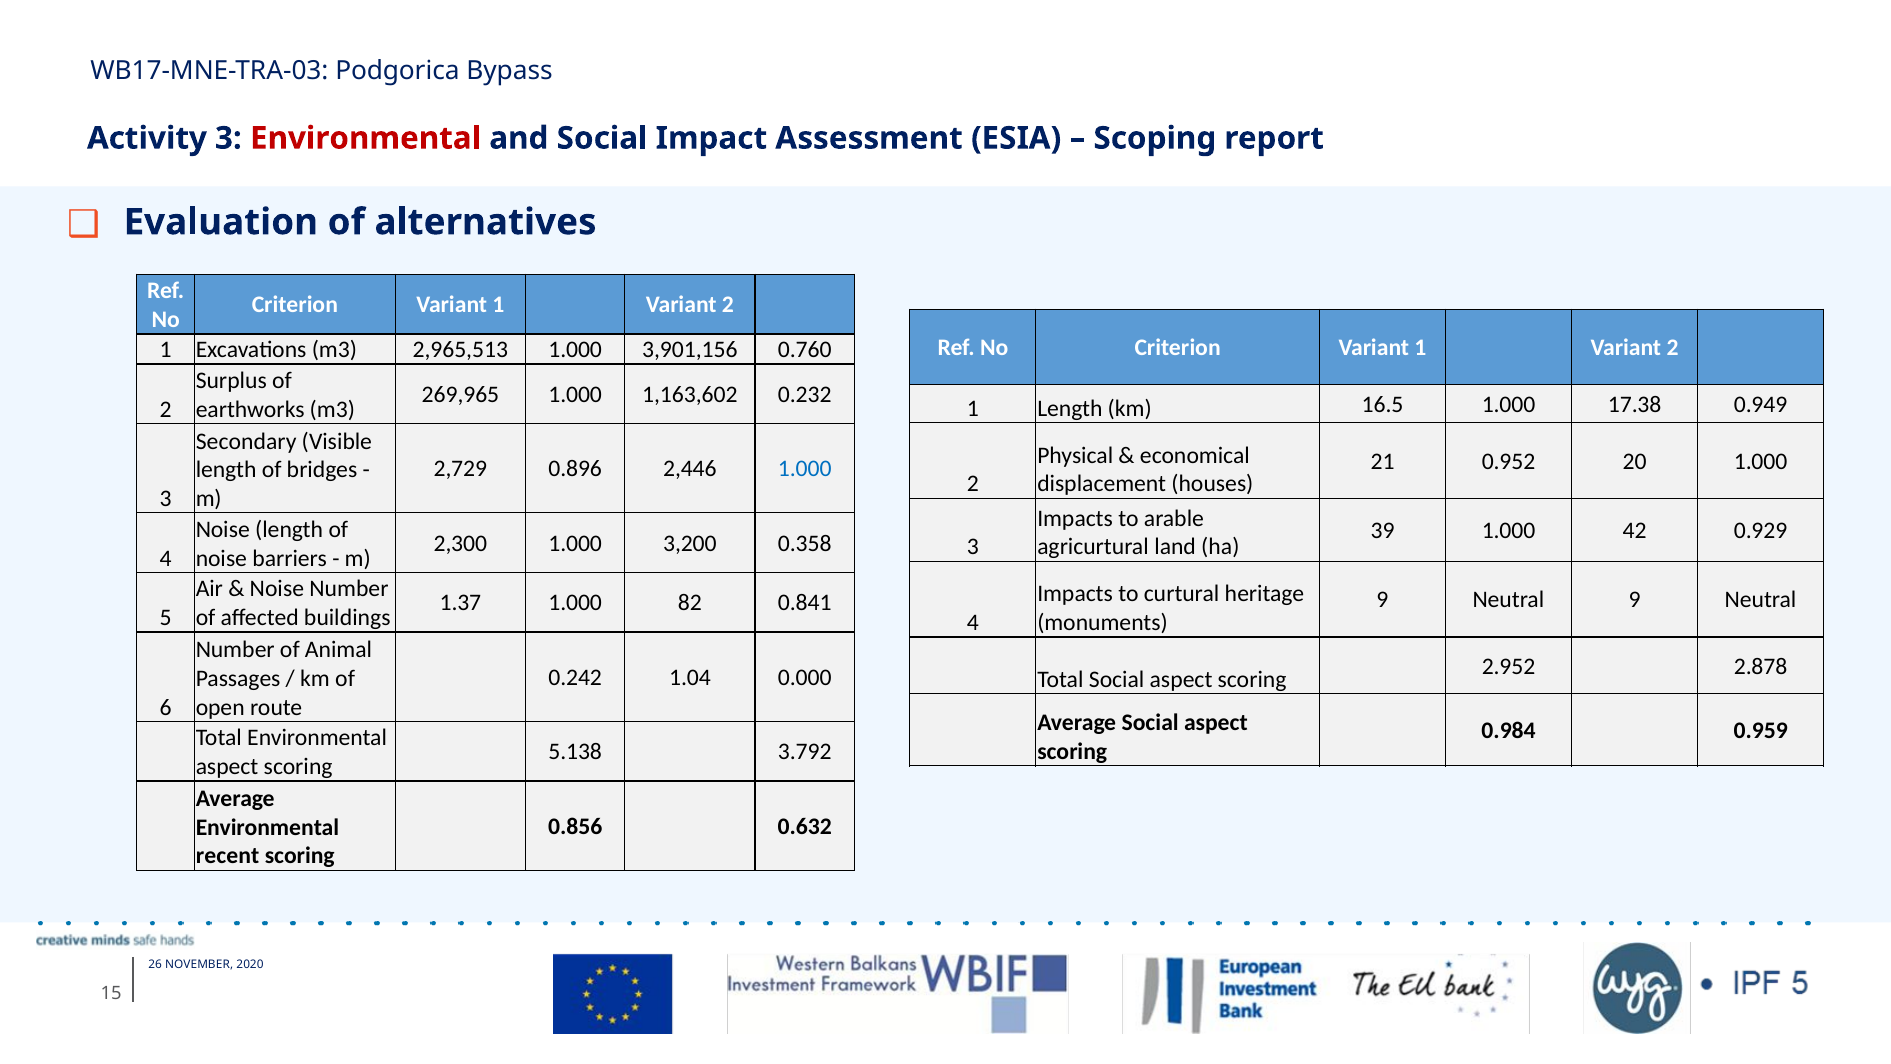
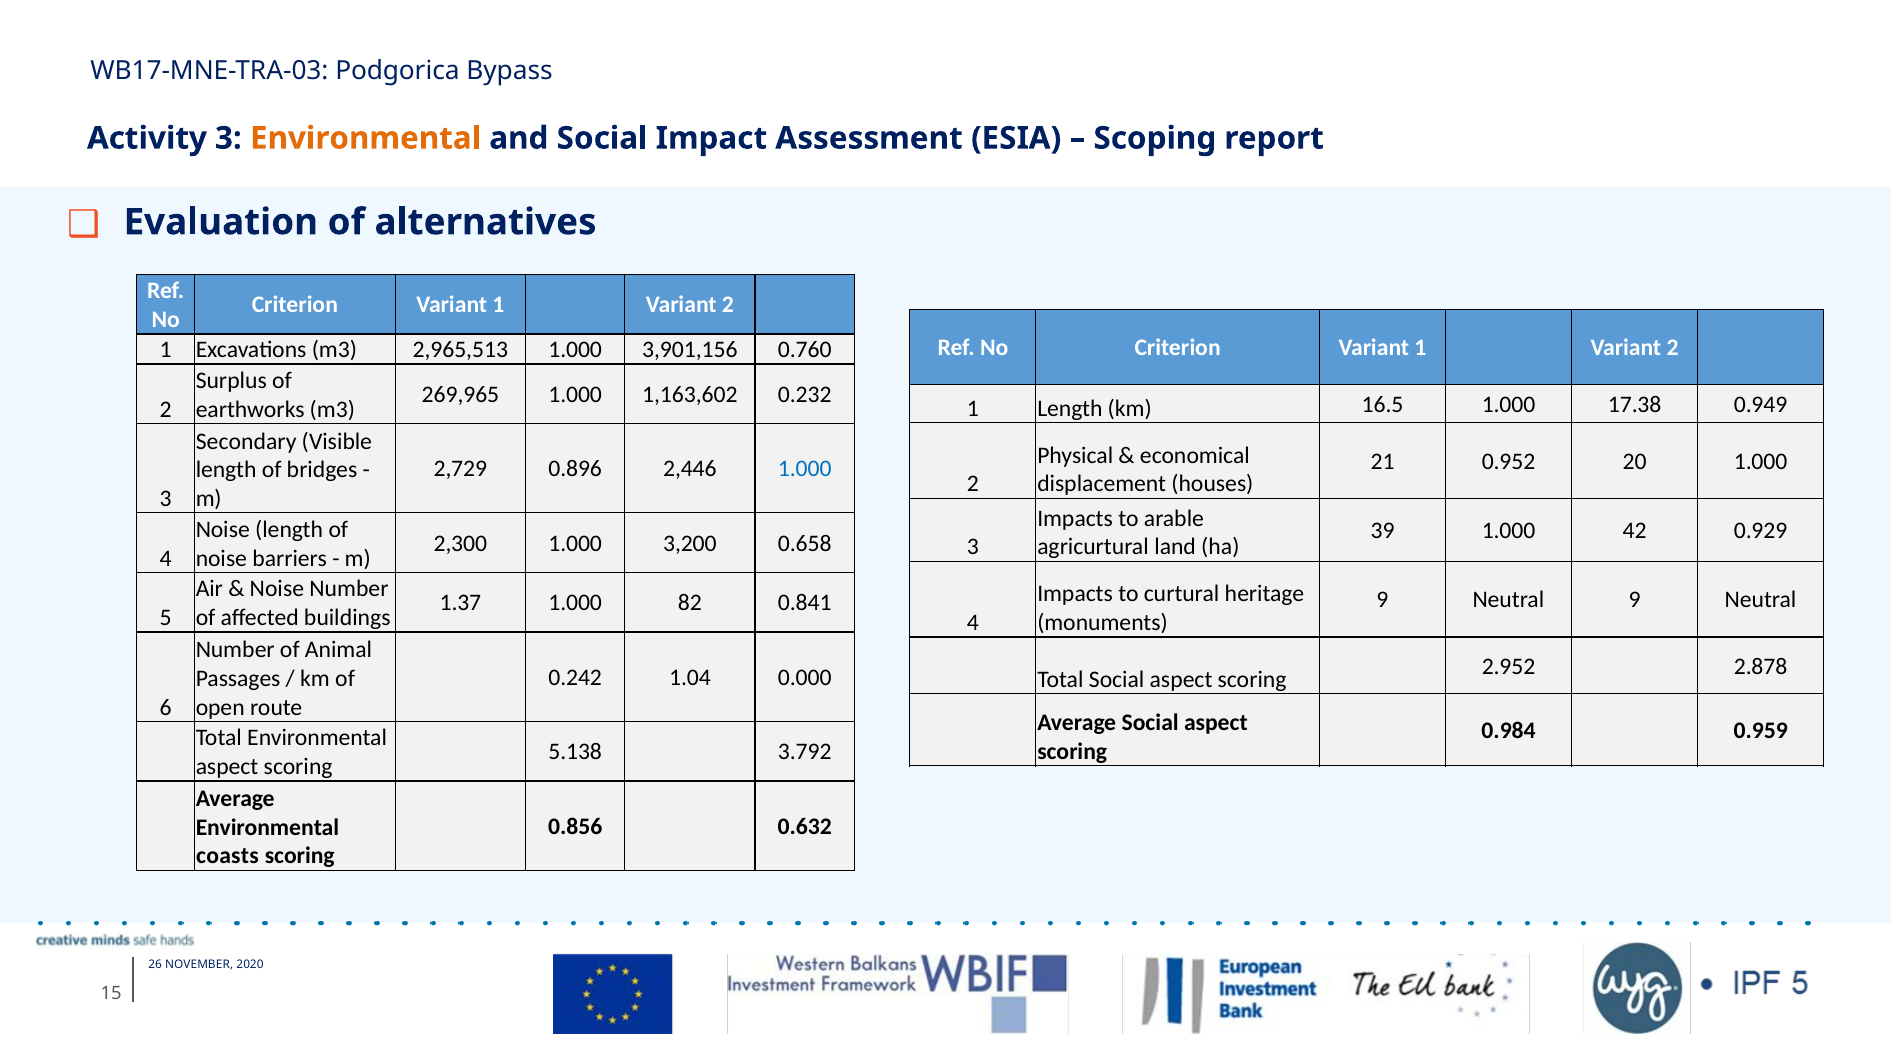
Environmental colour: red -> orange (365, 138)
0.358: 0.358 -> 0.658 (805, 543)
recent: recent -> coasts (227, 856)
